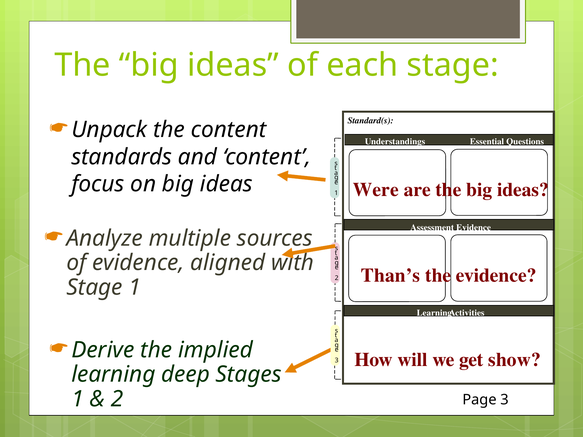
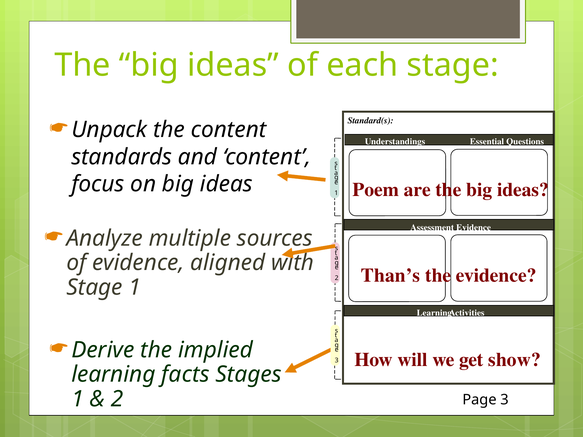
Were: Were -> Poem (376, 190)
deep: deep -> facts (185, 375)
